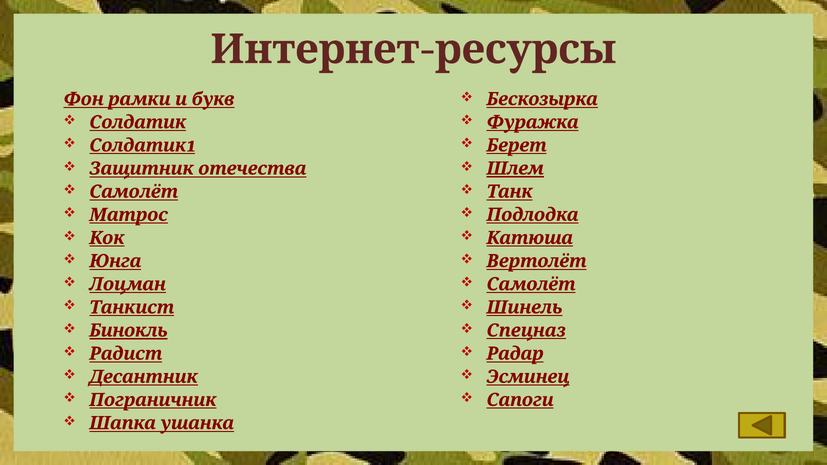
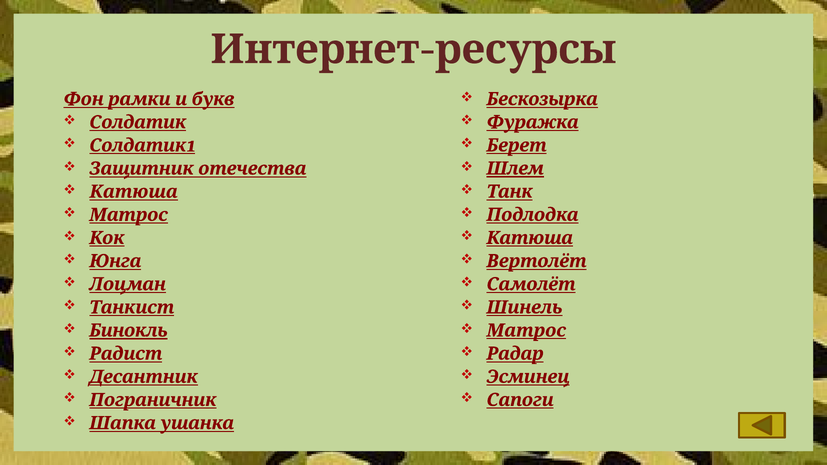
Самолёт: Самолёт -> Катюша (134, 192)
Спецназ: Спецназ -> Матрос (526, 331)
